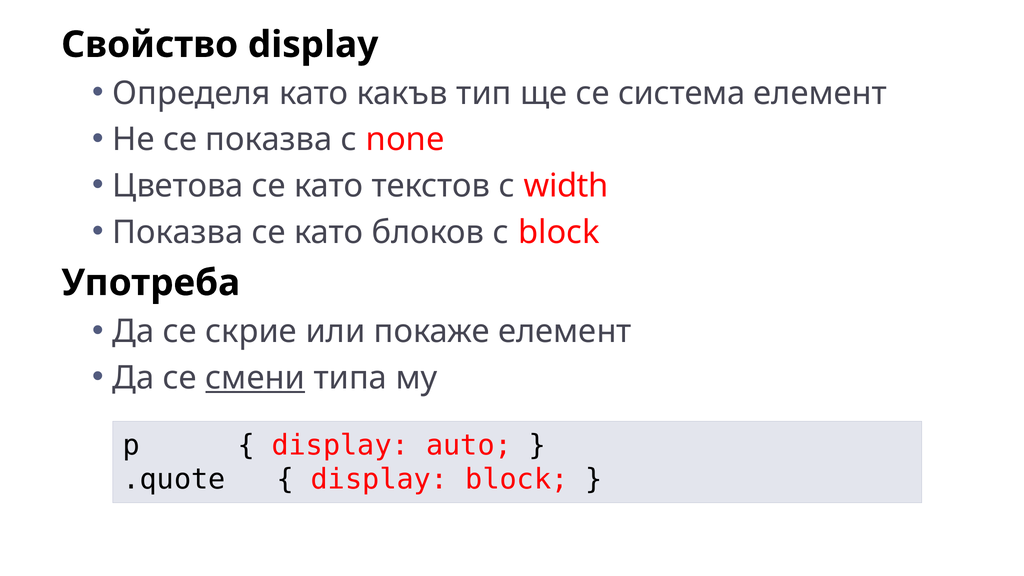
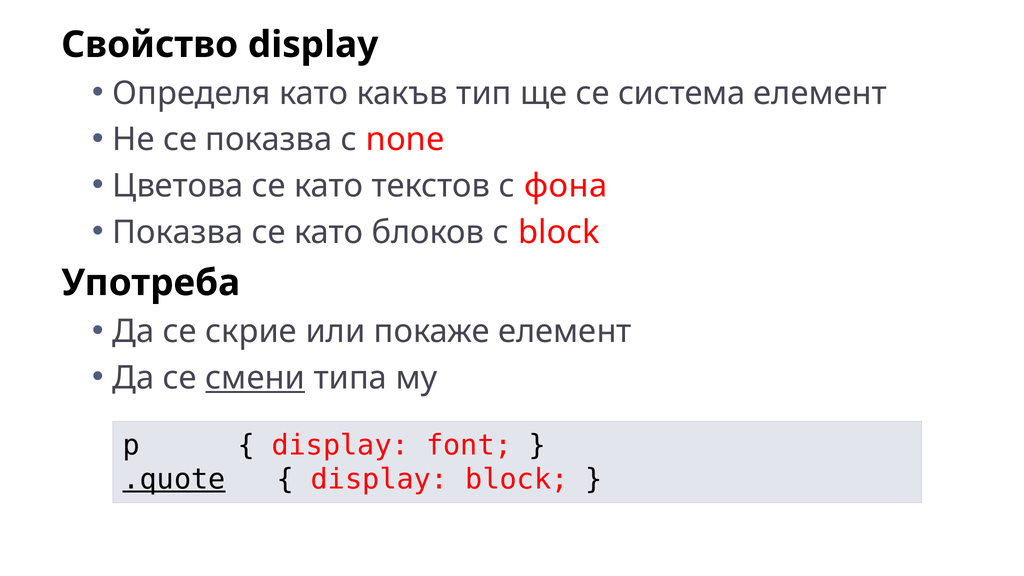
width: width -> фона (566, 186)
auto: auto -> font (469, 445)
.quote underline: none -> present (174, 479)
